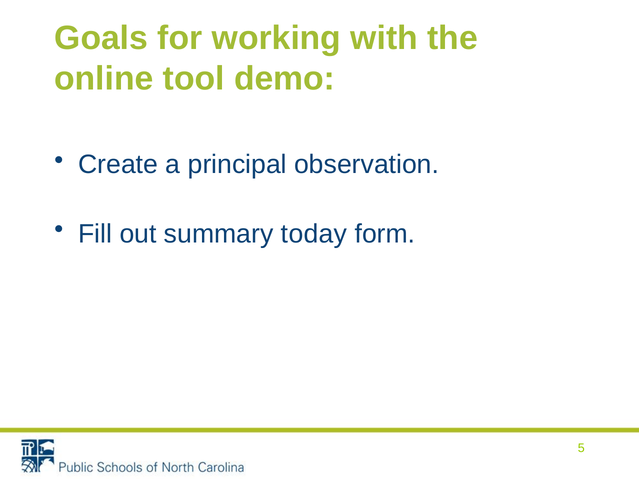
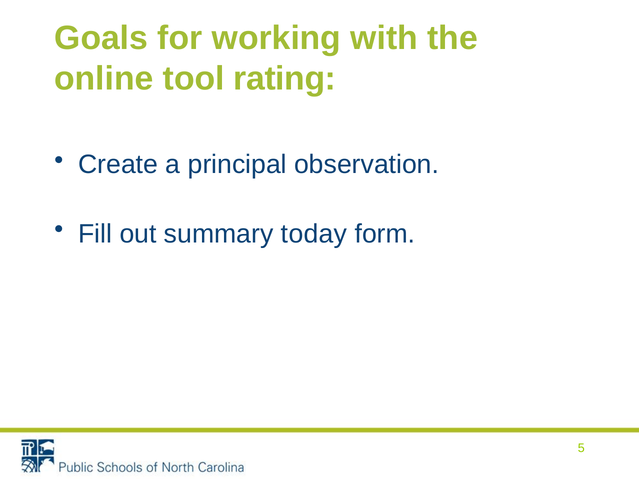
demo: demo -> rating (285, 79)
